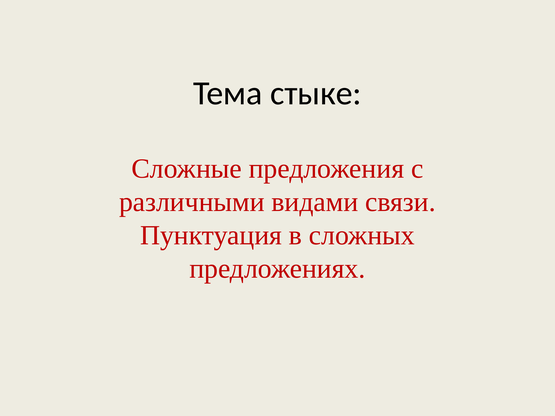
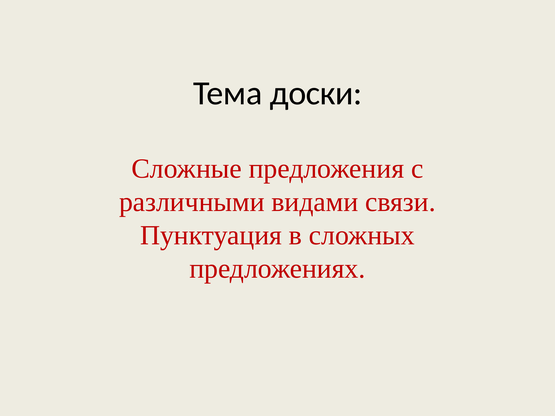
стыке: стыке -> доски (316, 93)
